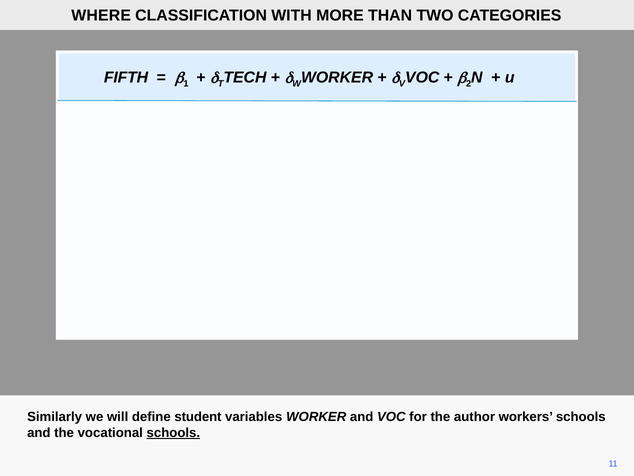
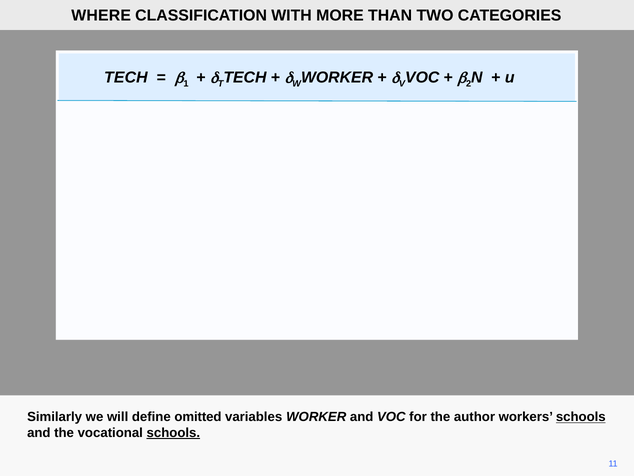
FIFTH: FIFTH -> TECH (126, 77)
student: student -> omitted (198, 417)
schools underline: none -> present (581, 417)
